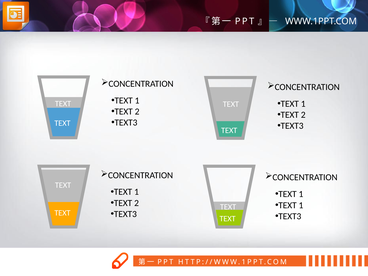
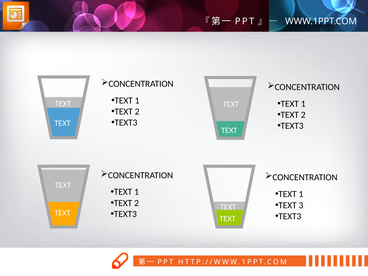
1: 1 -> 3 (301, 205)
